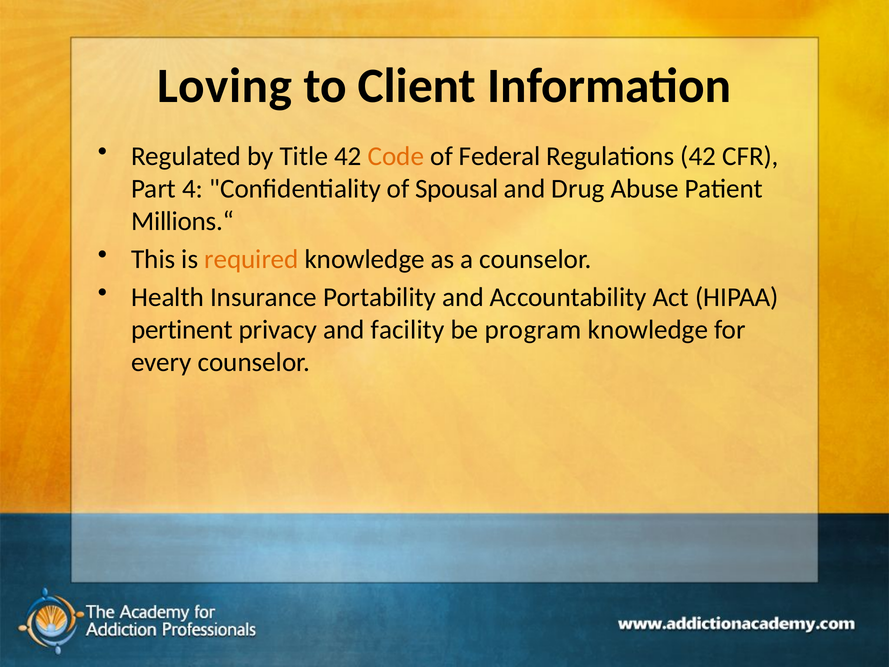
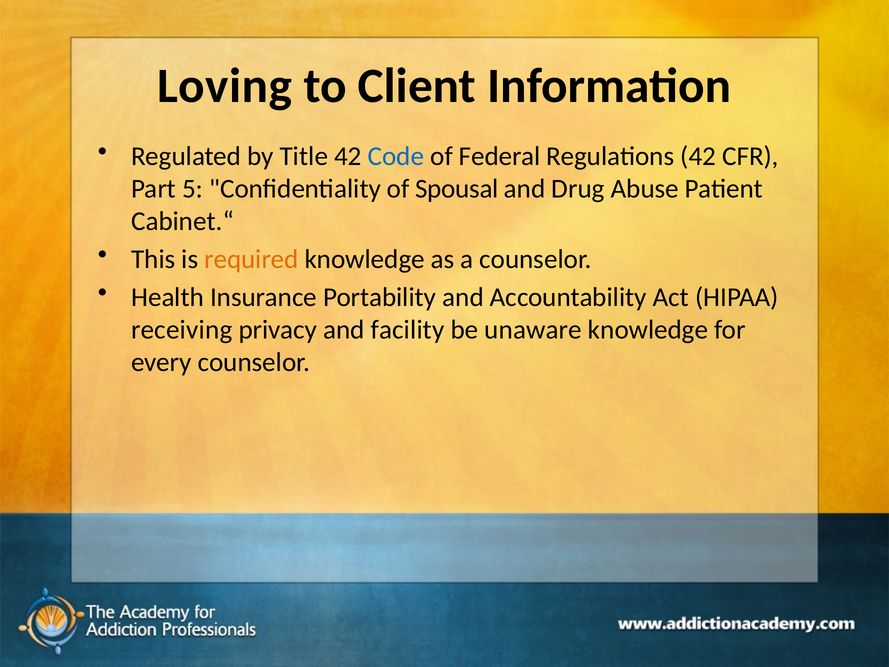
Code colour: orange -> blue (396, 156)
4: 4 -> 5 (193, 189)
Millions.“: Millions.“ -> Cabinet.“ (183, 221)
pertinent: pertinent -> receiving (182, 330)
program: program -> unaware (533, 330)
